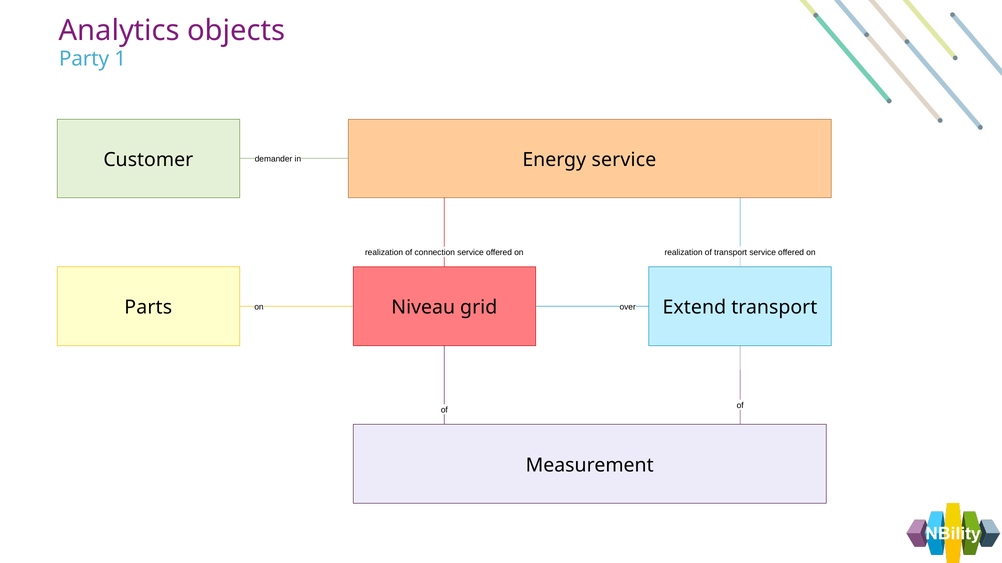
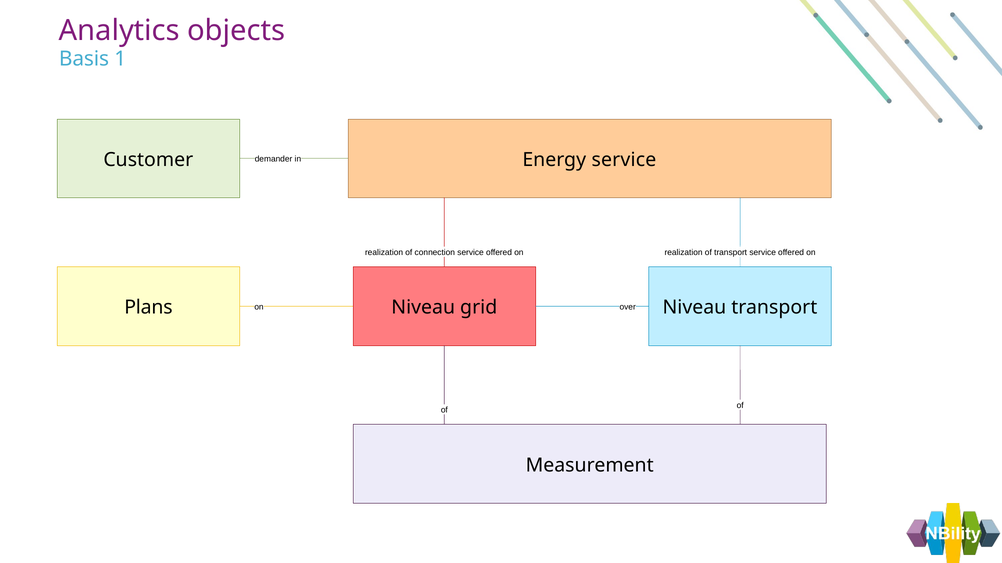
Party: Party -> Basis (84, 59)
Parts: Parts -> Plans (148, 308)
grid Extend: Extend -> Niveau (694, 308)
